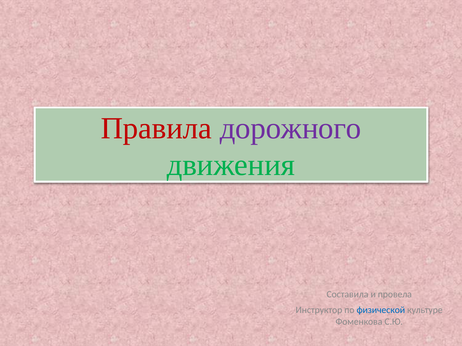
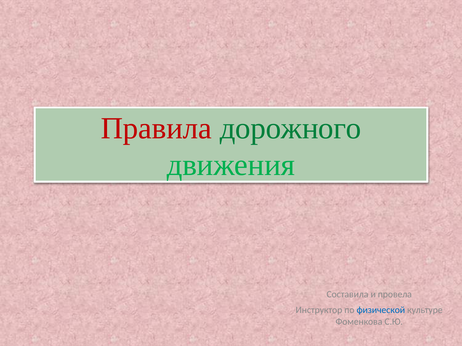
дорожного colour: purple -> green (291, 128)
